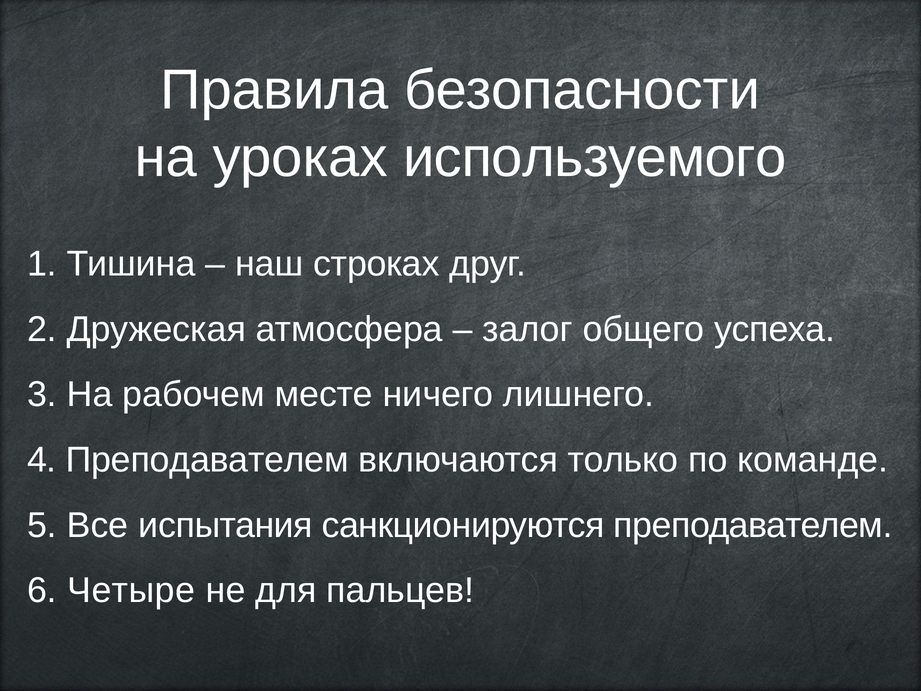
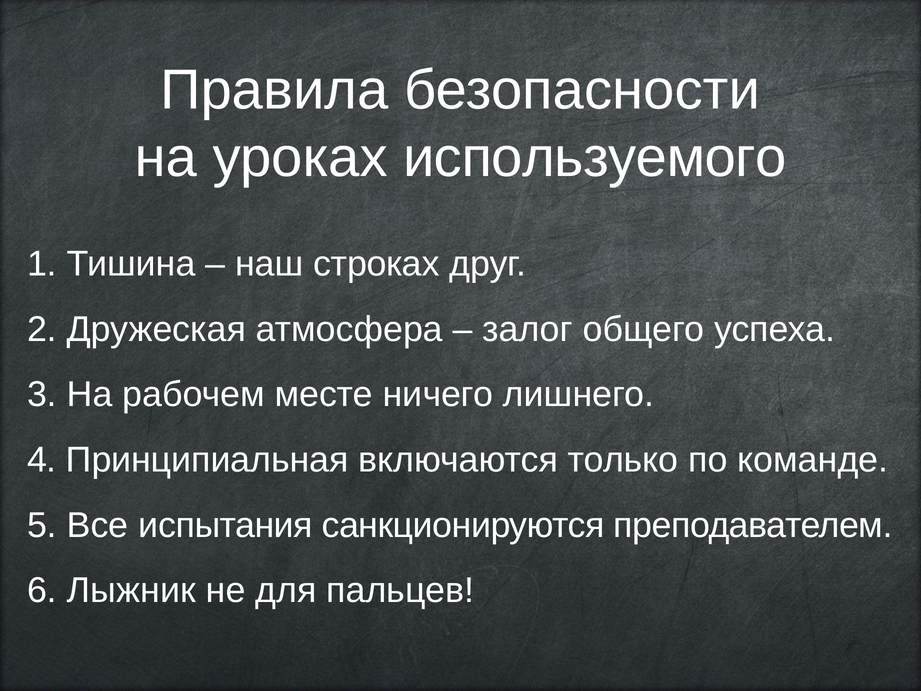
4 Преподавателем: Преподавателем -> Принципиальная (207, 460)
Четыре: Четыре -> Лыжник (131, 590)
